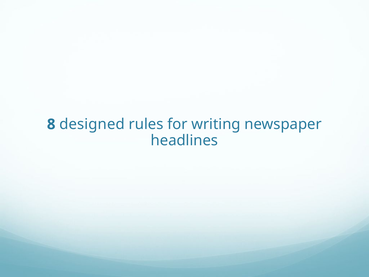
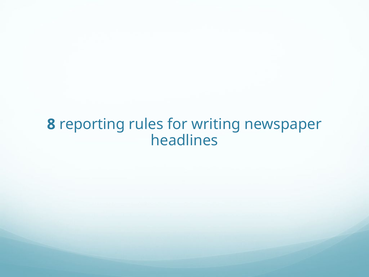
designed: designed -> reporting (92, 124)
